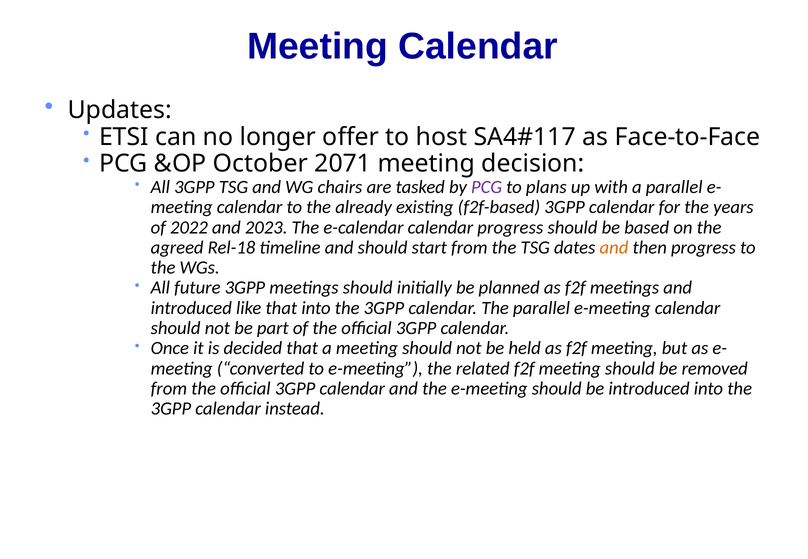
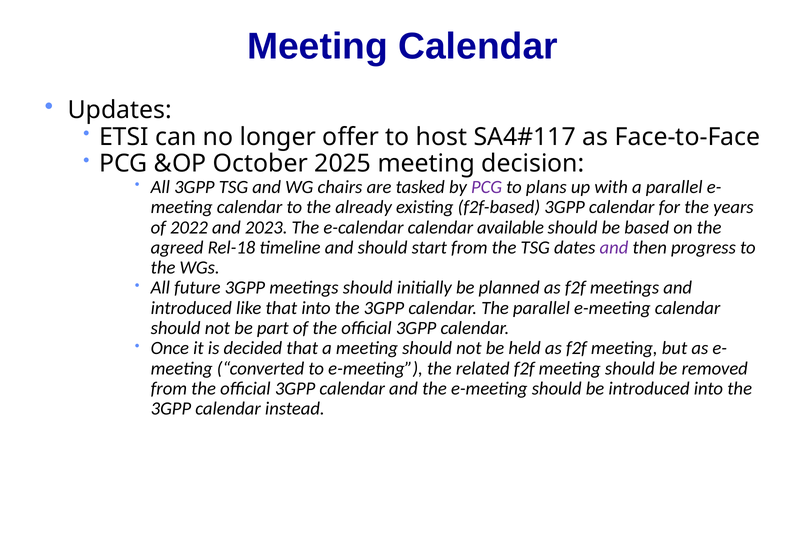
2071: 2071 -> 2025 (343, 164)
calendar progress: progress -> available (510, 228)
and colour: orange -> purple (614, 248)
